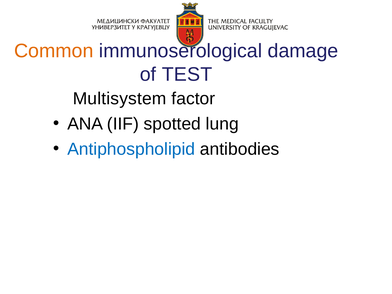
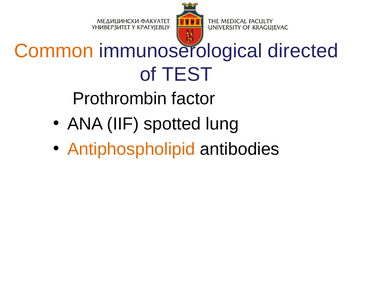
damage: damage -> directed (303, 51)
Multisystem: Multisystem -> Prothrombin (120, 99)
Antiphospholipid colour: blue -> orange (131, 149)
